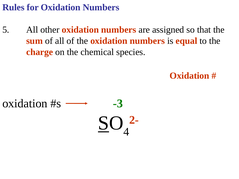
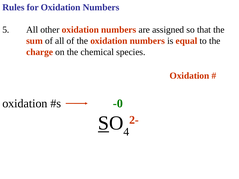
-3: -3 -> -0 (118, 104)
